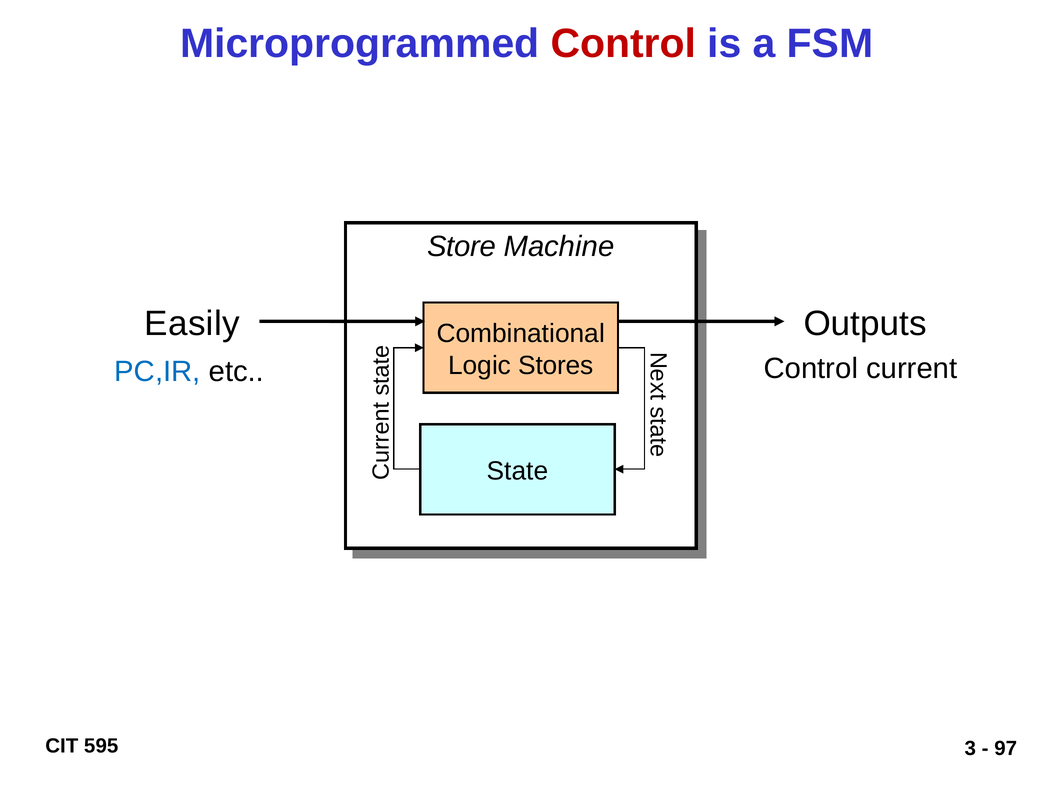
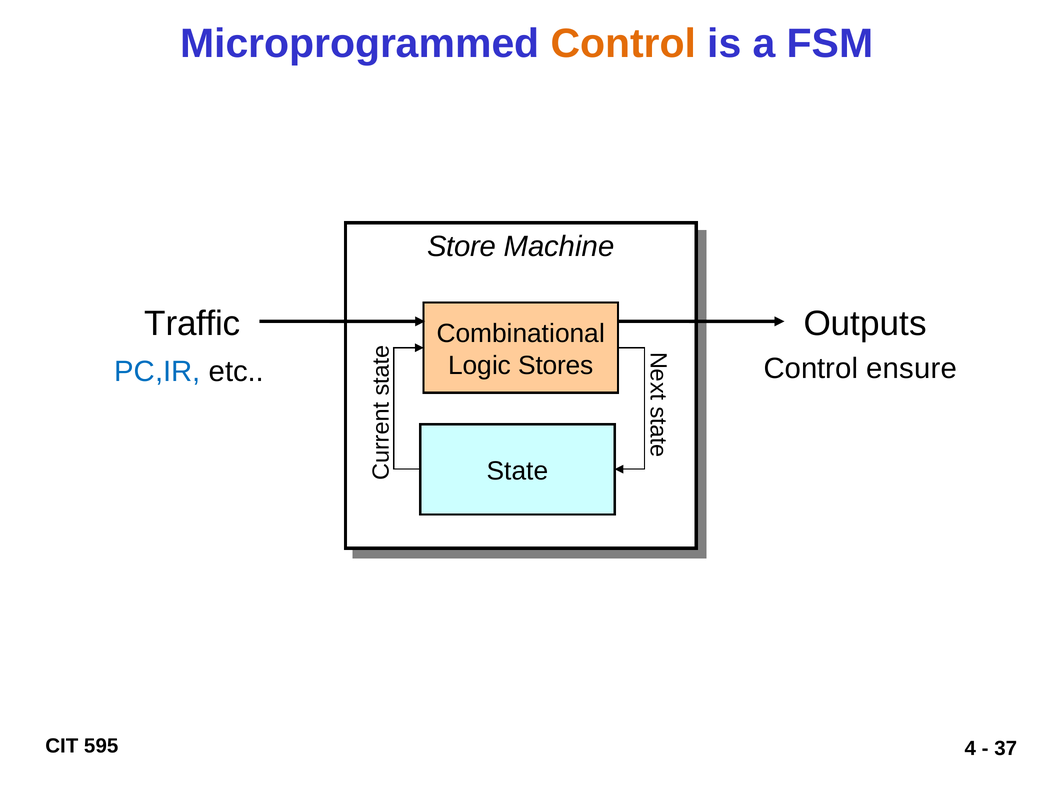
Control colour: red -> orange (623, 44)
Easily: Easily -> Traffic (192, 323)
current: current -> ensure (912, 368)
3: 3 -> 4 (970, 748)
97: 97 -> 37 (1006, 748)
